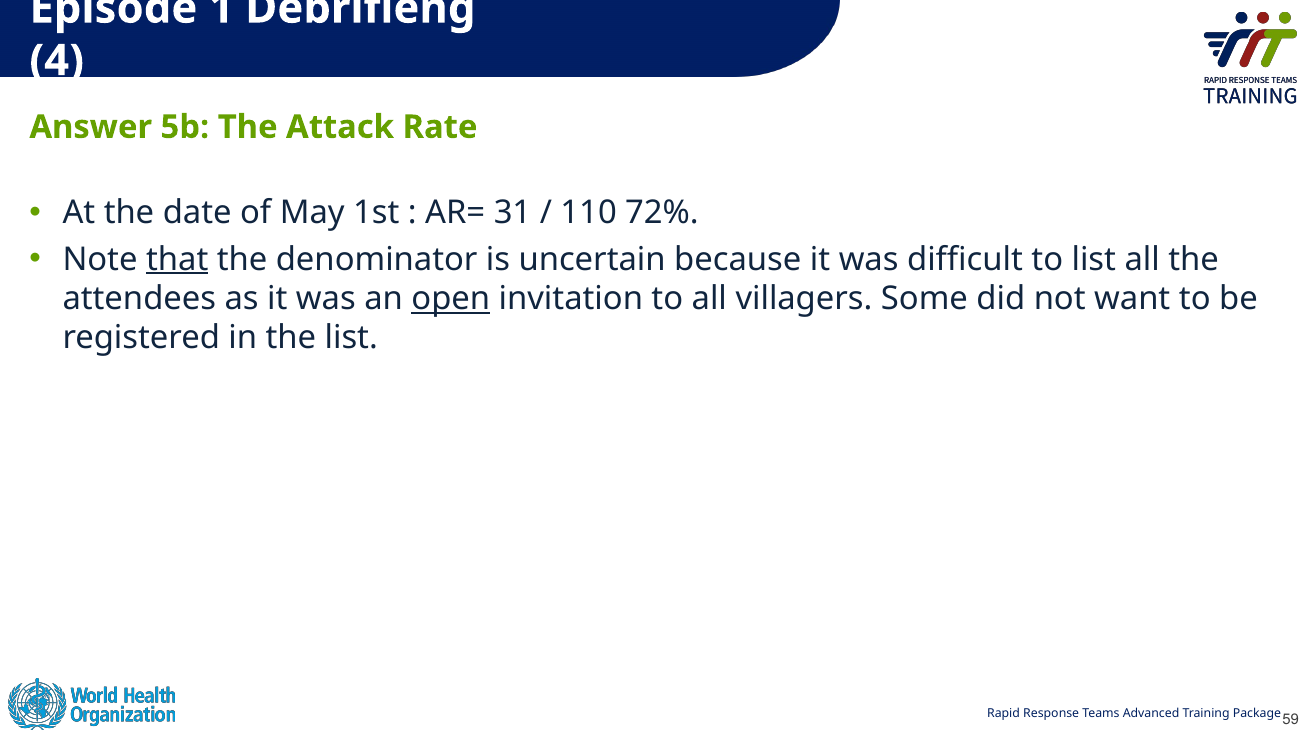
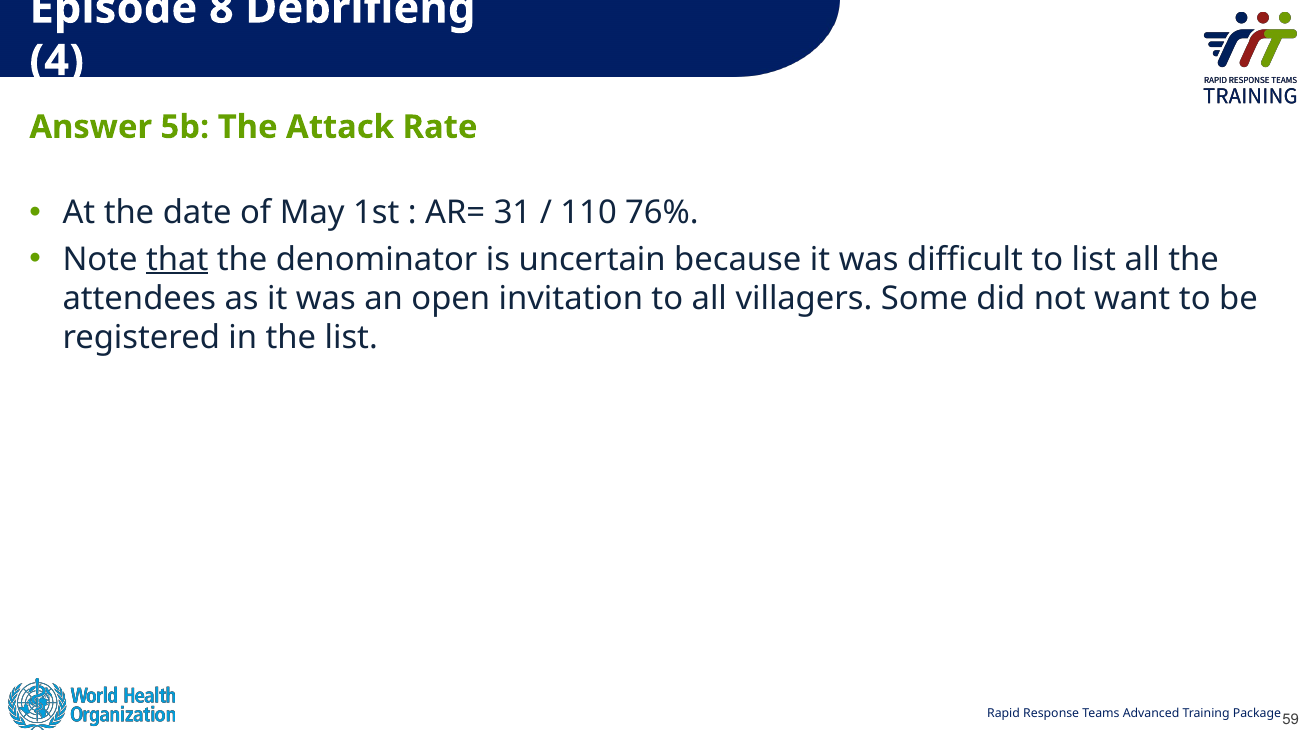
1: 1 -> 8 (221, 8)
72%: 72% -> 76% (662, 213)
open underline: present -> none (451, 299)
